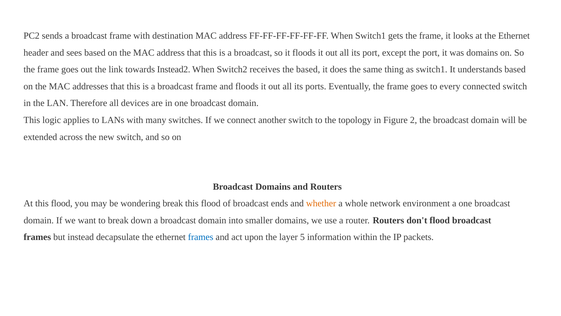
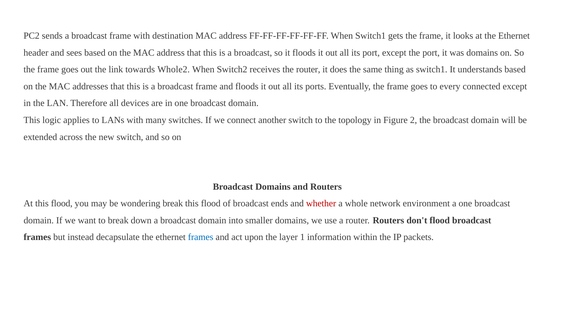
Instead2: Instead2 -> Whole2 (174, 69)
the based: based -> router (308, 69)
connected switch: switch -> except (515, 86)
whether colour: orange -> red (321, 203)
5: 5 -> 1 (302, 237)
